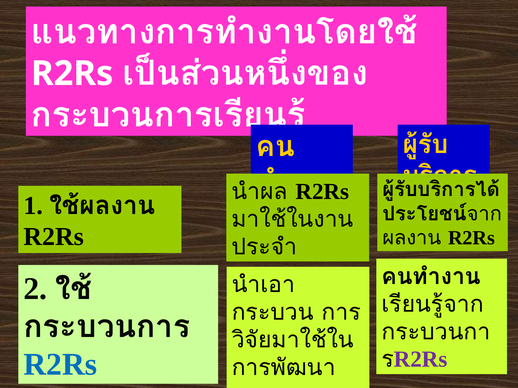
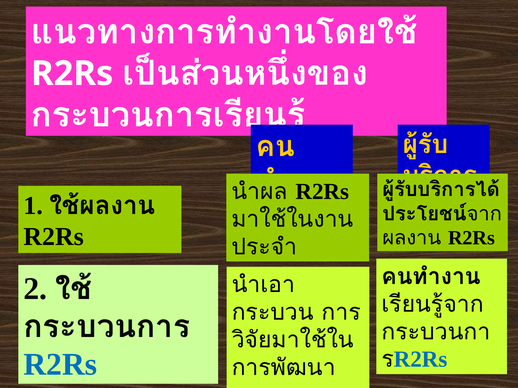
R2Rs colour: purple -> blue (421, 360)
